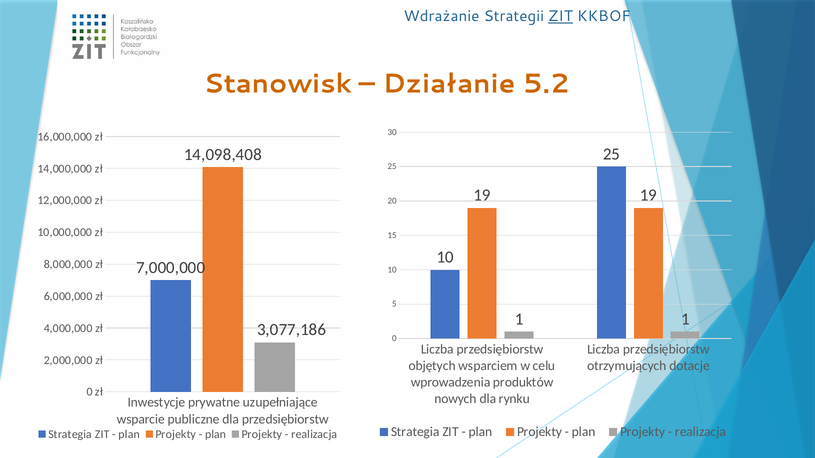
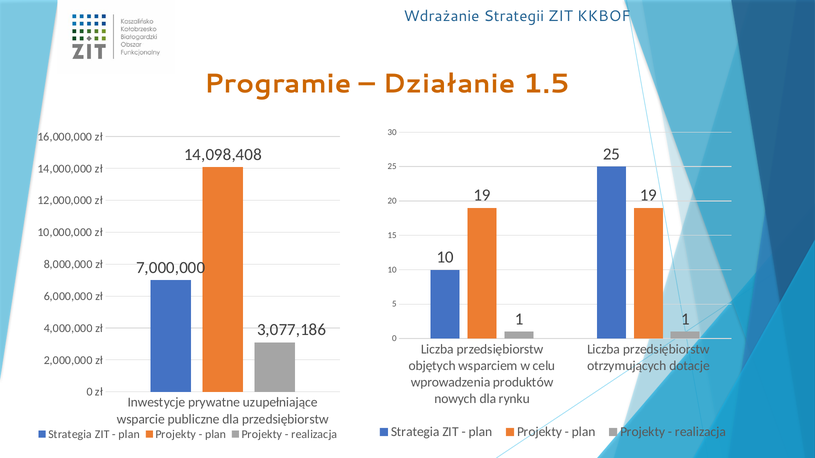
ZIT underline: present -> none (561, 16)
Stanowisk: Stanowisk -> Programie (278, 84)
5.2: 5.2 -> 1.5 (546, 84)
